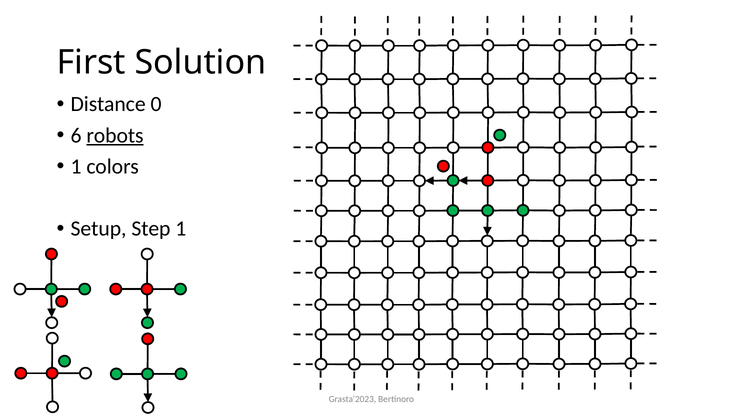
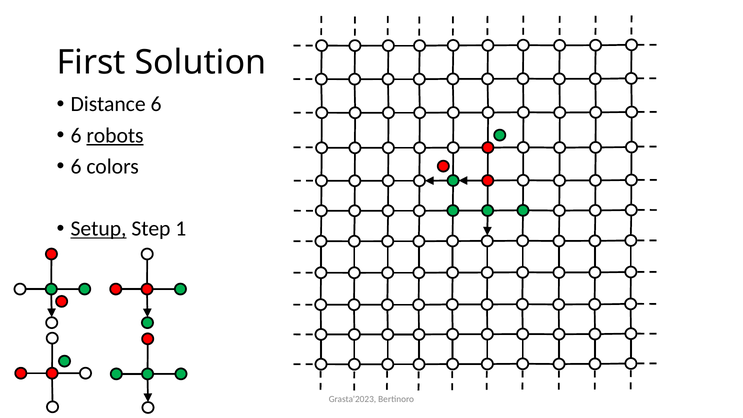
Distance 0: 0 -> 6 (156, 104)
1: 1 -> 6 (76, 166)
Setup underline: none -> present (99, 229)
